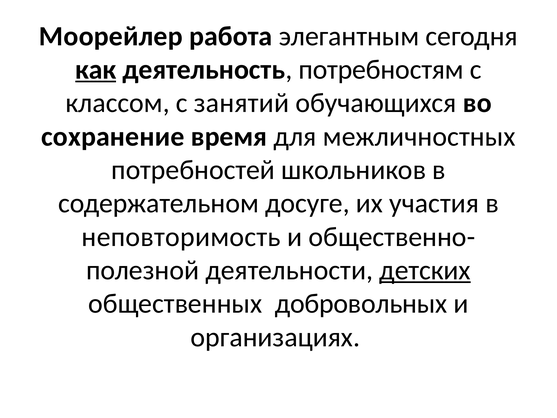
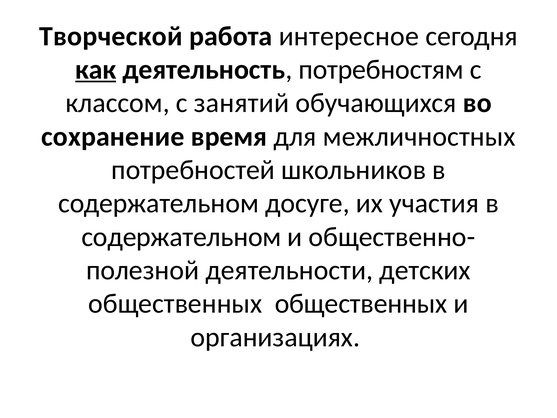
Моорейлер: Моорейлер -> Творческой (111, 36)
элегантным: элегантным -> интересное (349, 36)
неповторимость: неповторимость -> содержательном (181, 237)
детских underline: present -> none (425, 270)
общественных добровольных: добровольных -> общественных (361, 304)
